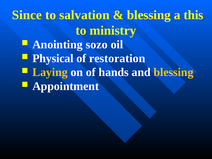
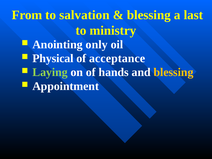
Since: Since -> From (27, 15)
this: this -> last (193, 15)
sozo: sozo -> only (97, 44)
restoration: restoration -> acceptance (117, 58)
Laying colour: yellow -> light green (50, 72)
